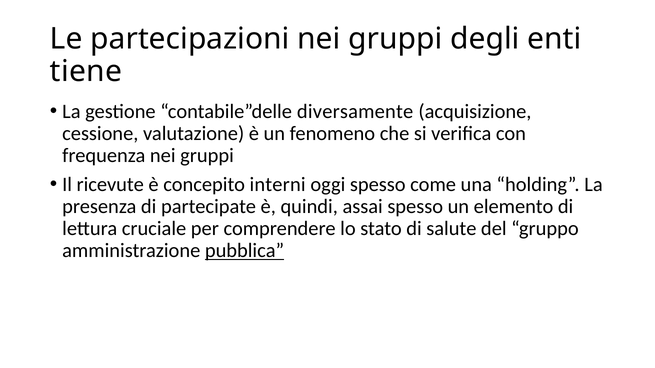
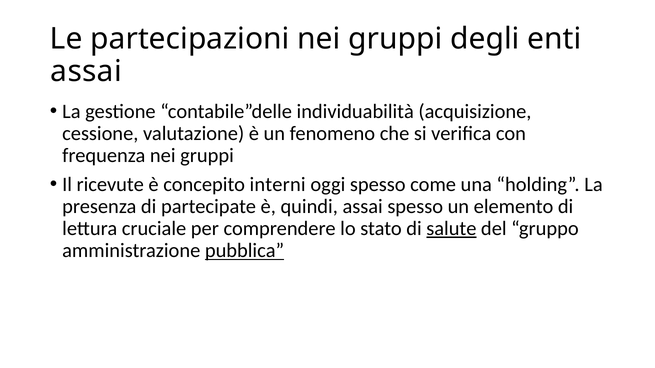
tiene: tiene -> assai (86, 71)
diversamente: diversamente -> individuabilità (355, 111)
salute underline: none -> present (451, 229)
